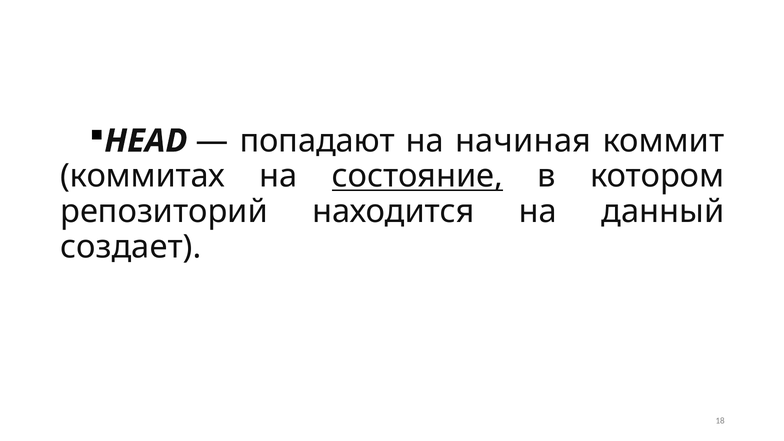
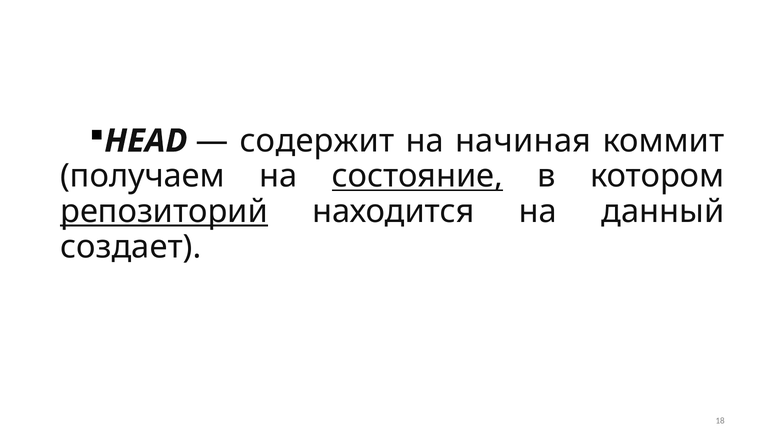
попадают: попадают -> содержит (317, 141)
коммитах: коммитах -> получаем (143, 176)
репозиторий underline: none -> present (164, 211)
